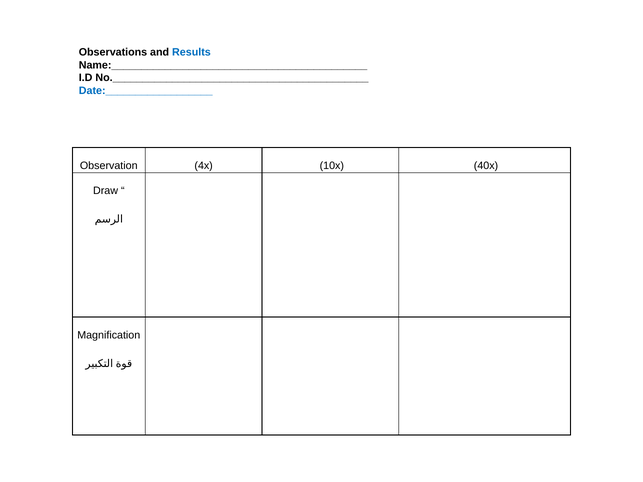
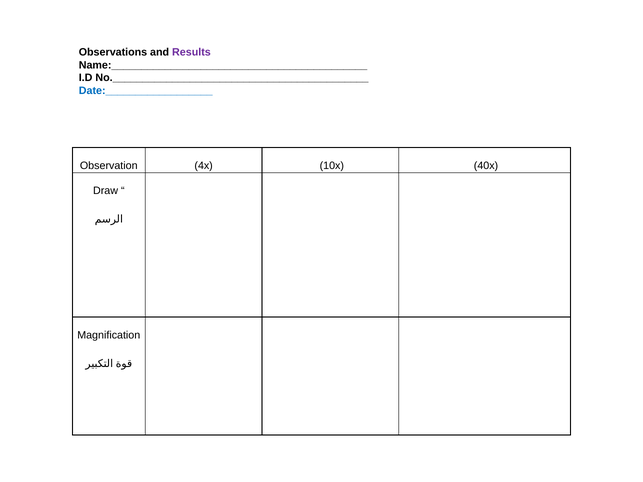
Results colour: blue -> purple (191, 52)
